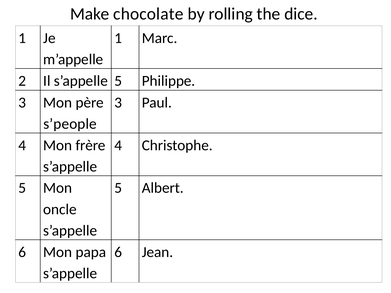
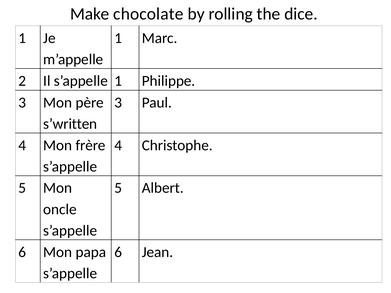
Il s’appelle 5: 5 -> 1 (118, 81)
s’people: s’people -> s’written (70, 124)
